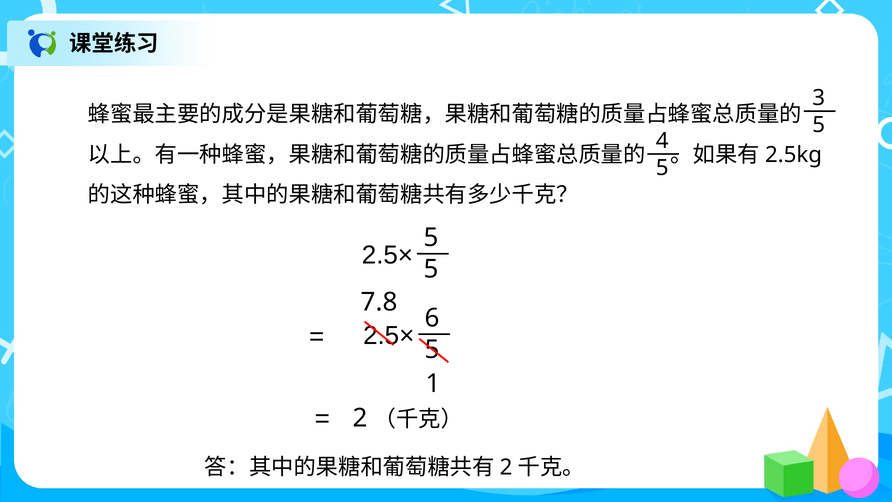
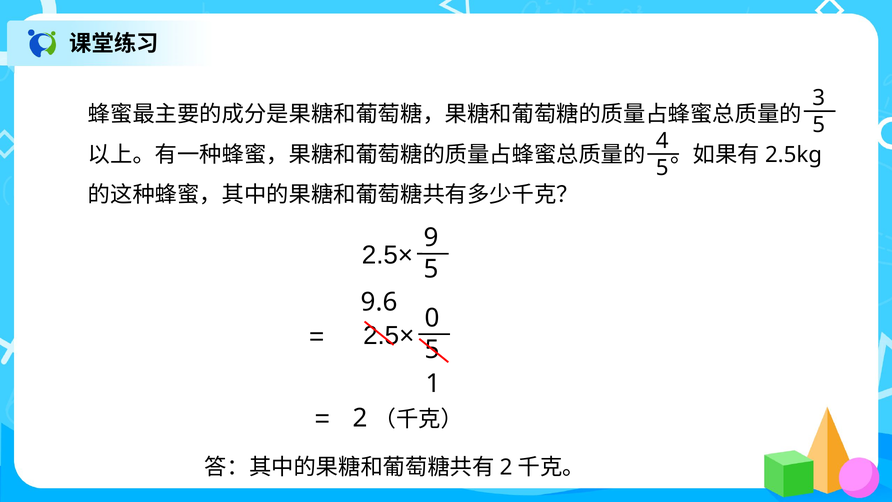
2.5× 5: 5 -> 9 (431, 237)
7.8: 7.8 -> 9.6 (379, 302)
6: 6 -> 0 (432, 318)
